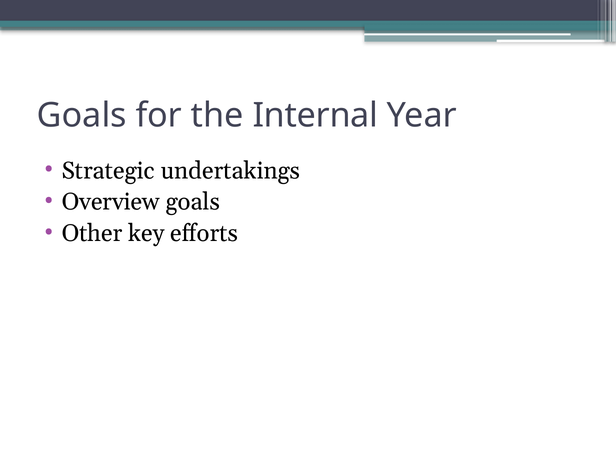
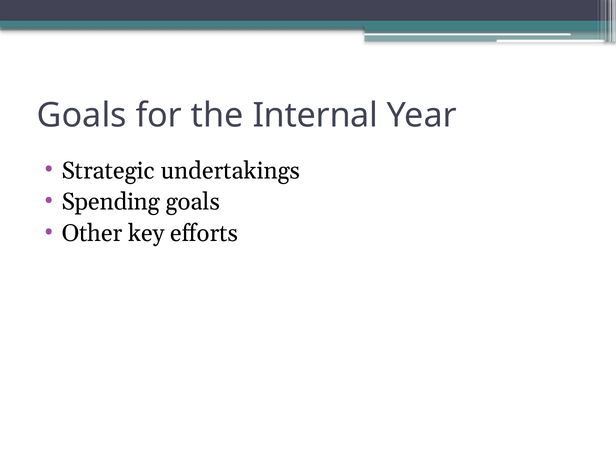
Overview: Overview -> Spending (111, 202)
